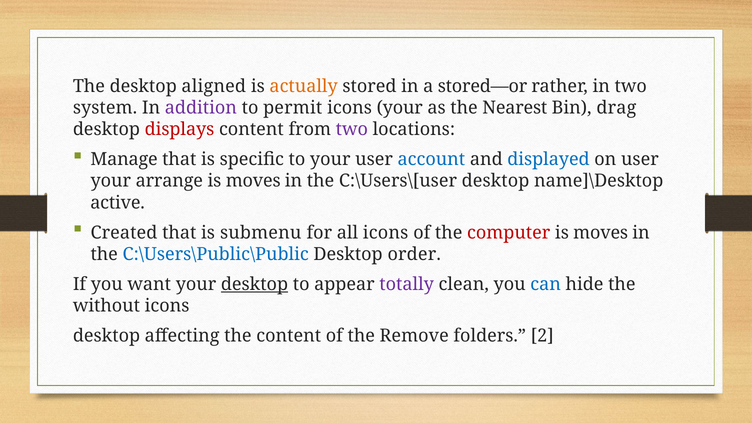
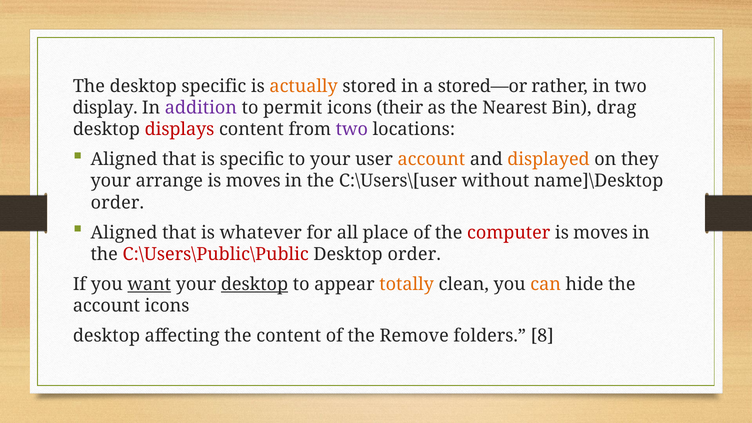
desktop aligned: aligned -> specific (214, 86)
system: system -> display (105, 108)
icons your: your -> their (400, 108)
Manage: Manage -> Aligned (124, 159)
account colour: blue -> orange (431, 159)
displayed colour: blue -> orange (549, 159)
on user: user -> they (640, 159)
C:\Users\[user desktop: desktop -> without (496, 181)
active: active -> order (117, 203)
Created: Created -> Aligned (124, 233)
submenu: submenu -> whatever (261, 233)
all icons: icons -> place (386, 233)
C:\Users\Public\Public colour: blue -> red (216, 254)
want underline: none -> present (149, 284)
totally colour: purple -> orange (407, 284)
can colour: blue -> orange (546, 284)
without: without -> account (106, 306)
2: 2 -> 8 (542, 336)
